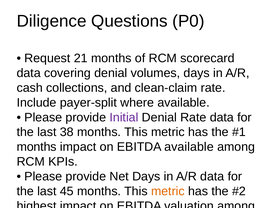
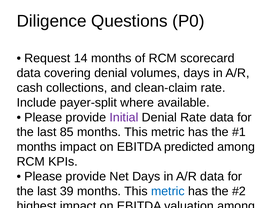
21: 21 -> 14 (81, 58)
38: 38 -> 85 (67, 132)
EBITDA available: available -> predicted (189, 147)
45: 45 -> 39 (67, 192)
metric colour: orange -> blue (168, 192)
